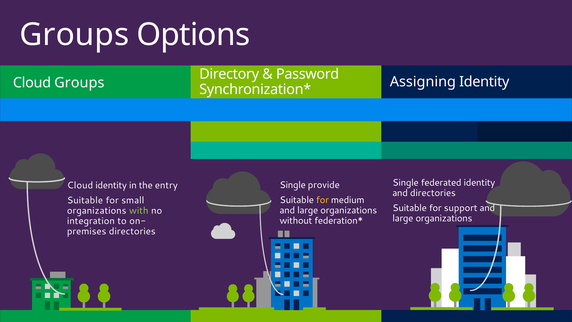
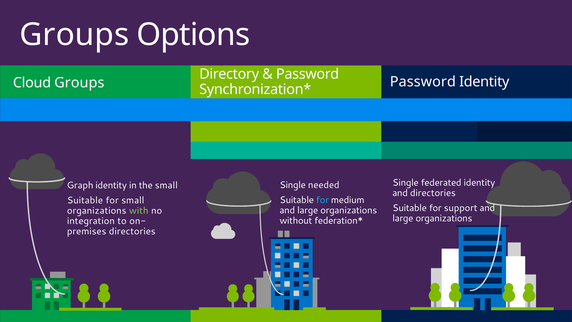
Assigning: Assigning -> Password (423, 82)
provide: provide -> needed (324, 185)
Cloud: Cloud -> Graph (80, 185)
the entry: entry -> small (166, 185)
for colour: yellow -> light blue (323, 200)
